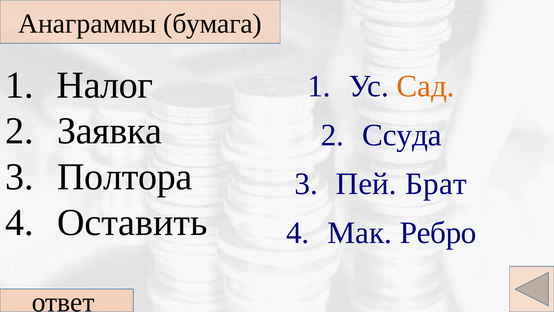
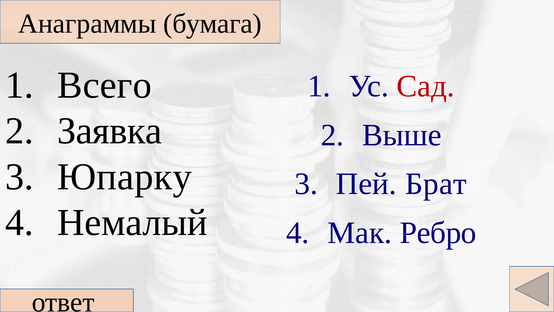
Налог: Налог -> Всего (105, 85)
Сад colour: orange -> red (426, 86)
Ссуда: Ссуда -> Выше (402, 135)
Полтора: Полтора -> Юпарку (124, 177)
Оставить: Оставить -> Немалый (132, 222)
